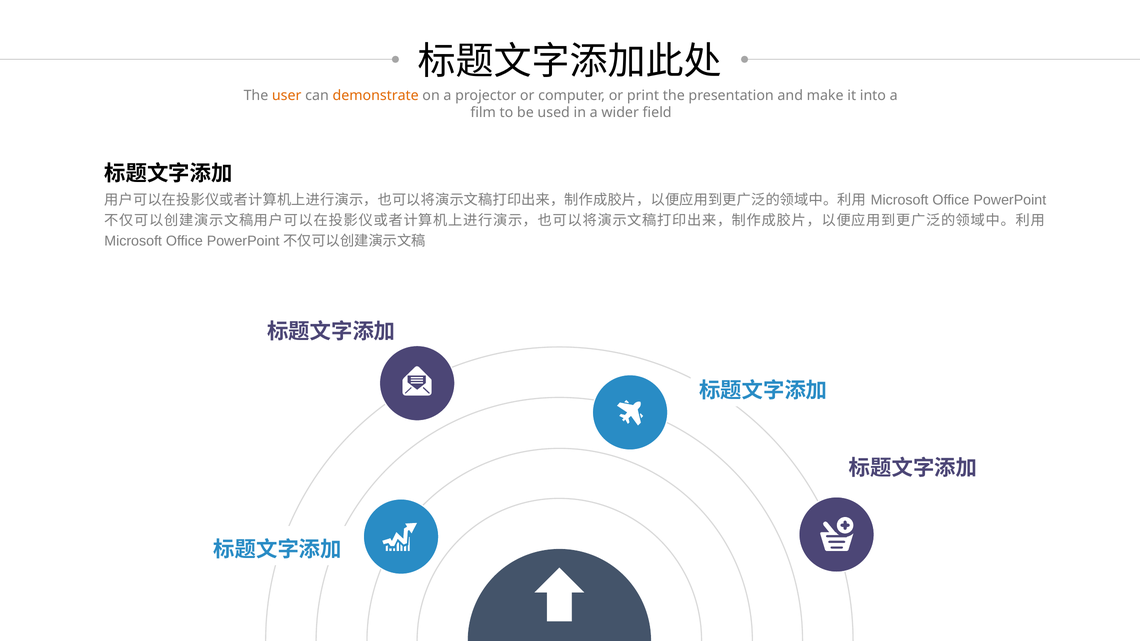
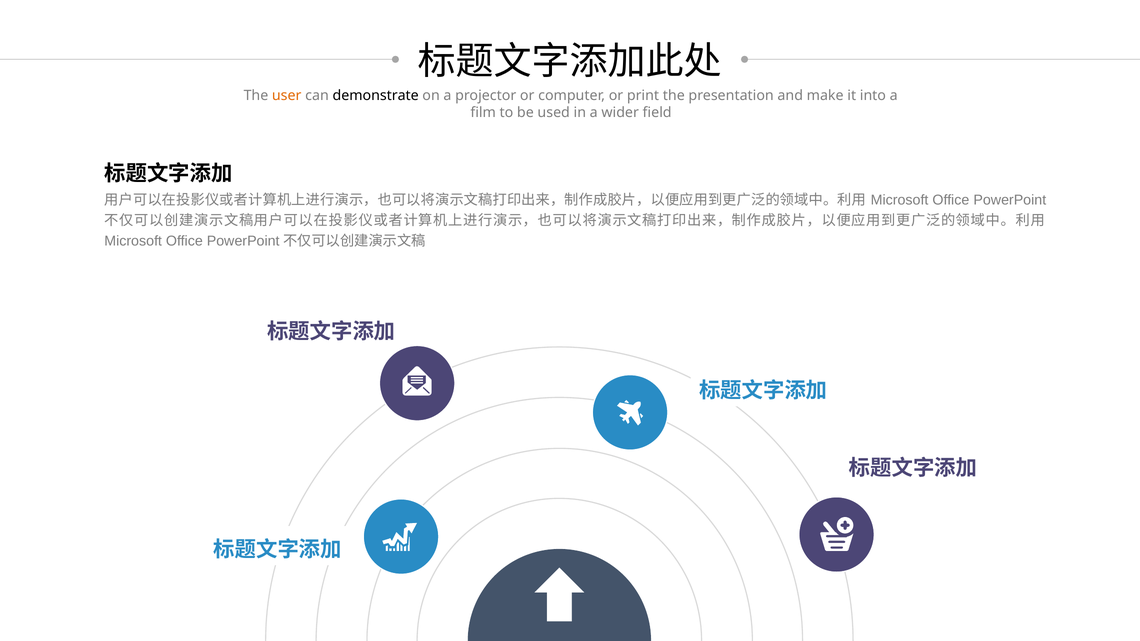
demonstrate colour: orange -> black (376, 96)
